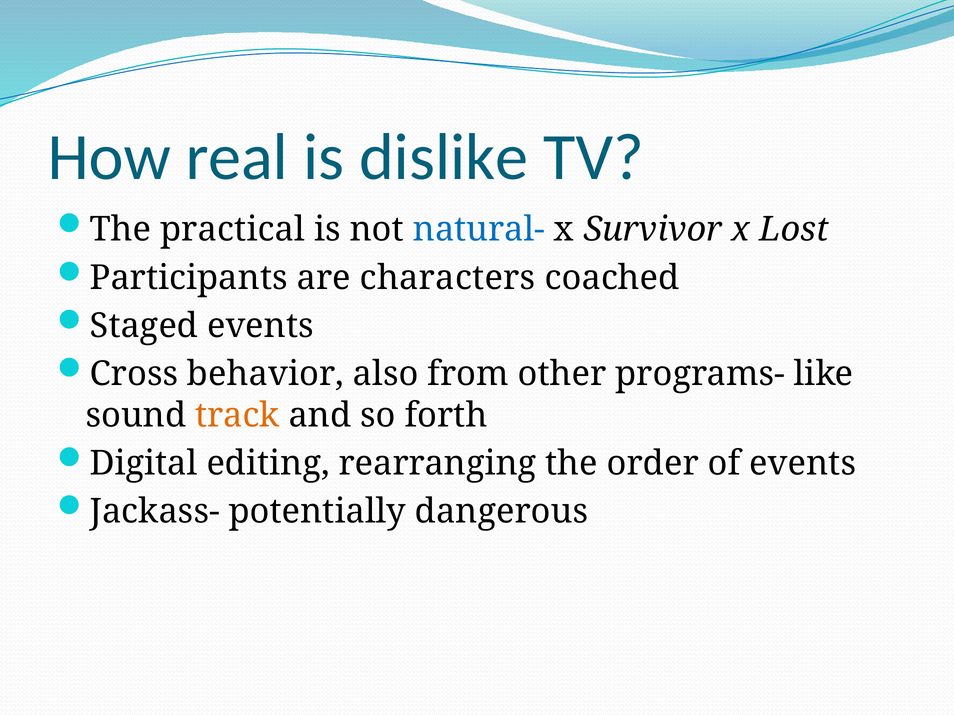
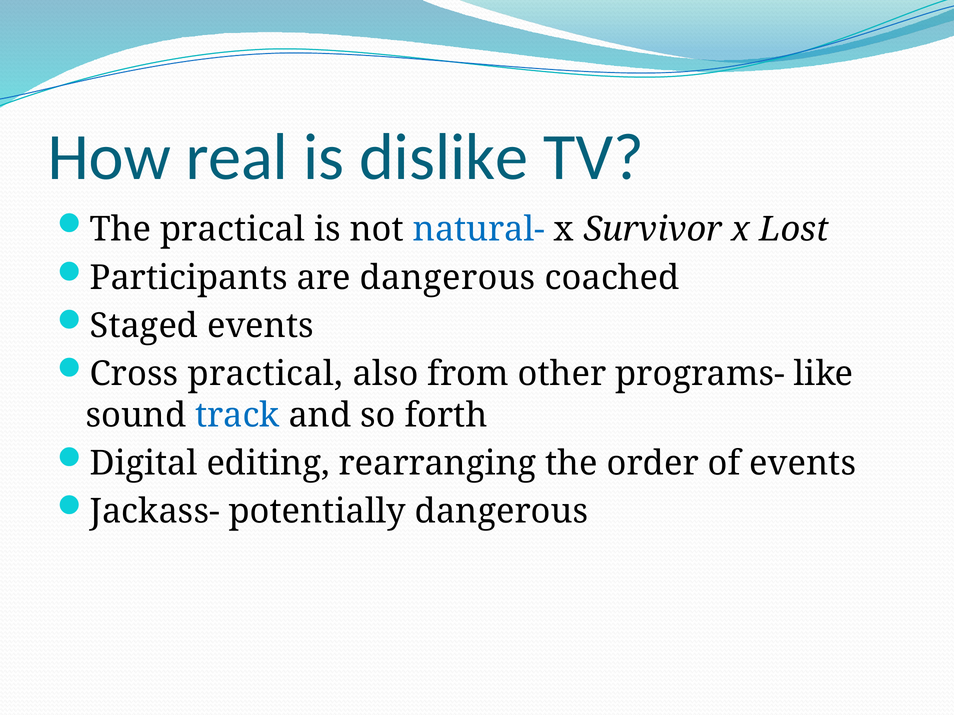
are characters: characters -> dangerous (448, 278)
Cross behavior: behavior -> practical (265, 374)
track colour: orange -> blue (237, 416)
